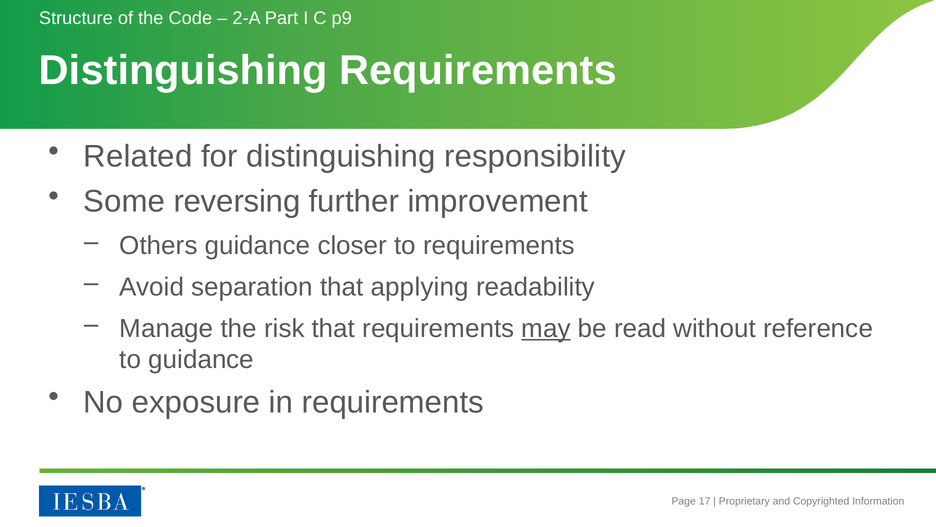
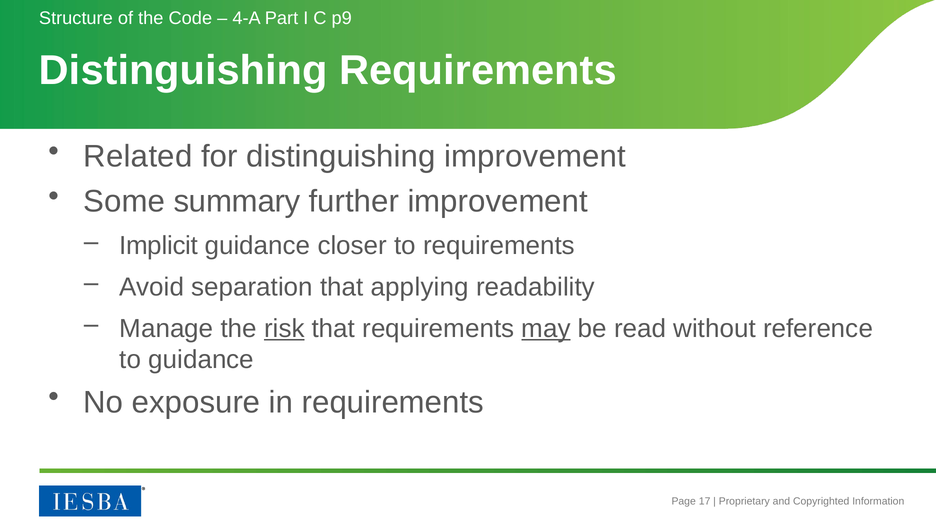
2-A: 2-A -> 4-A (247, 18)
distinguishing responsibility: responsibility -> improvement (535, 156)
reversing: reversing -> summary (237, 201)
Others: Others -> Implicit (159, 246)
risk underline: none -> present (284, 328)
